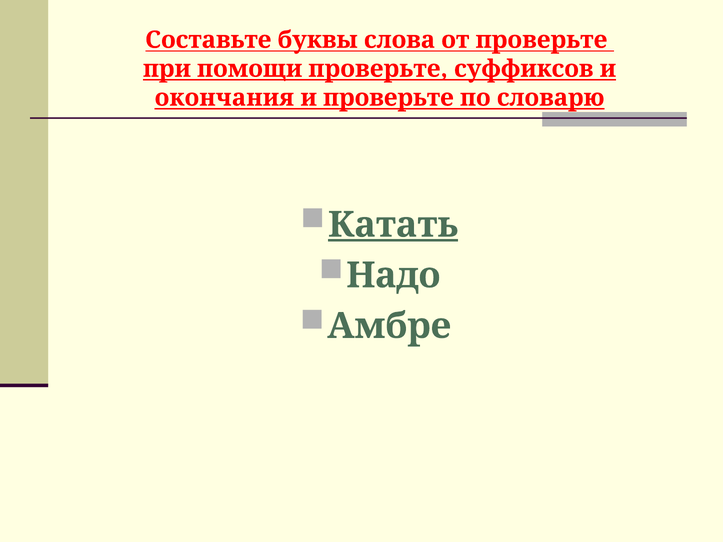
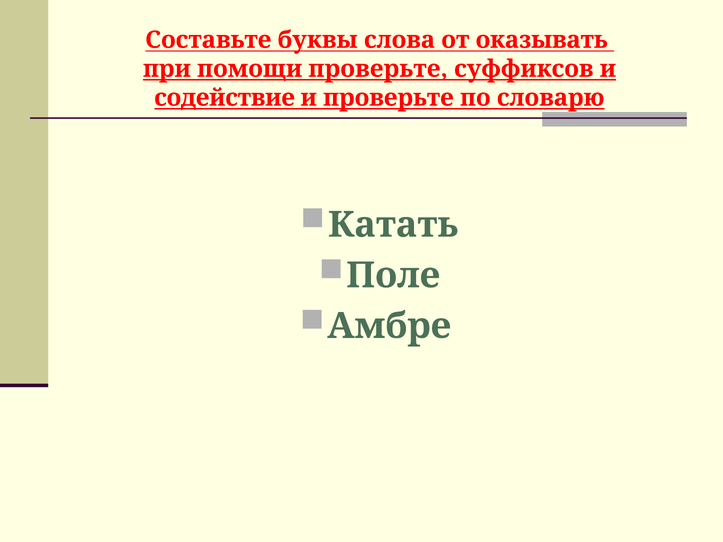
от проверьте: проверьте -> оказывать (542, 40)
окончания: окончания -> содействие (225, 98)
Катать underline: present -> none (393, 225)
Надо: Надо -> Поле (393, 276)
